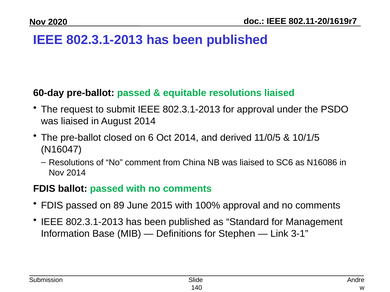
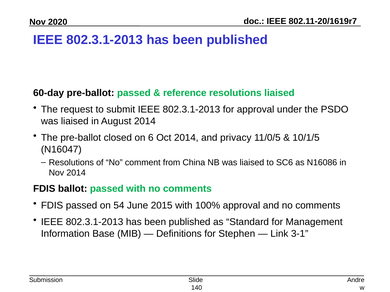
equitable: equitable -> reference (185, 93)
derived: derived -> privacy (236, 138)
89: 89 -> 54 (119, 206)
